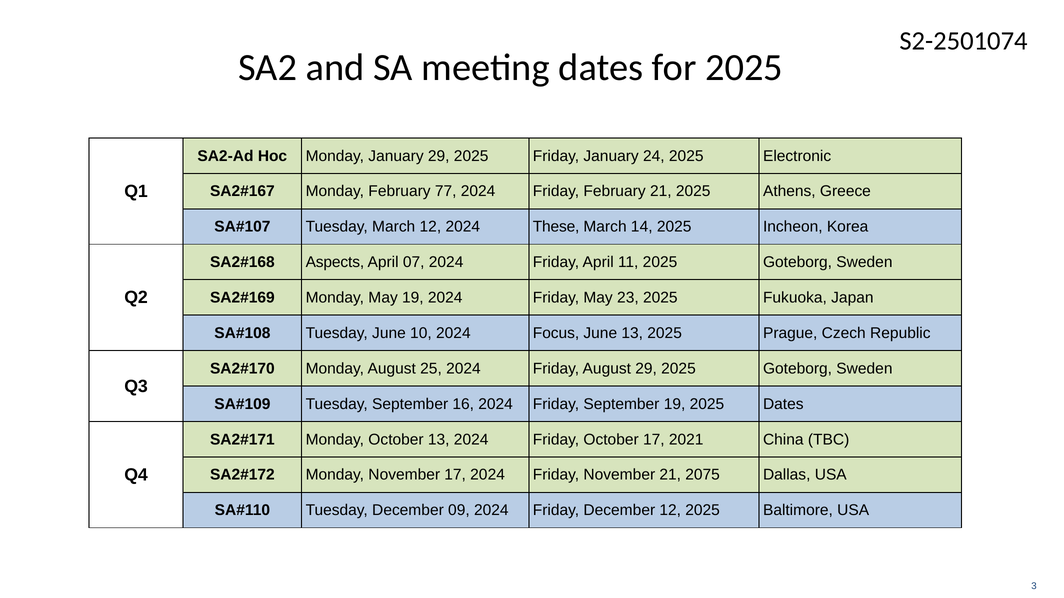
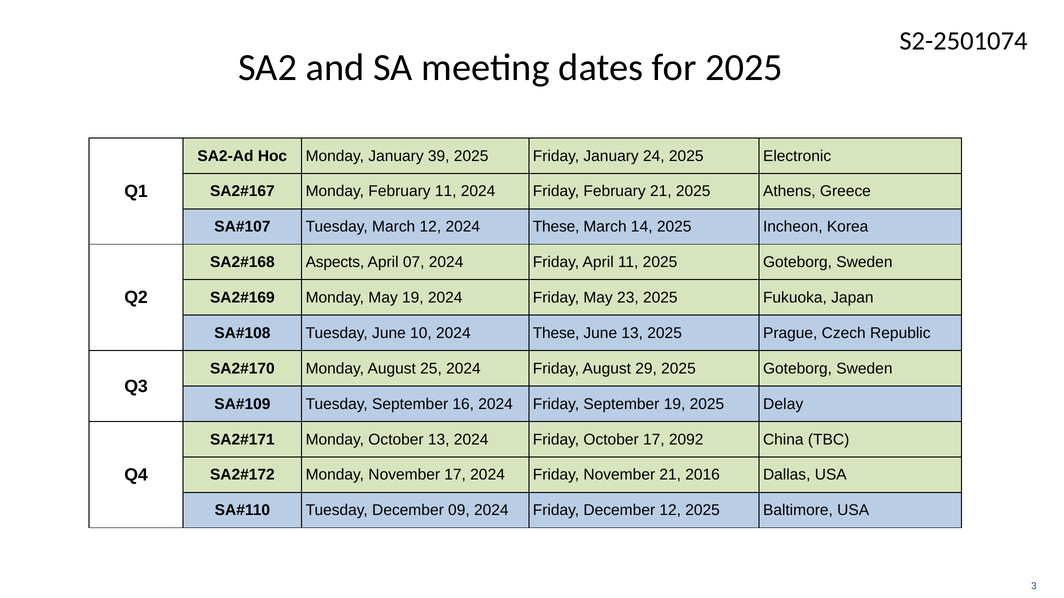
January 29: 29 -> 39 (439, 156)
February 77: 77 -> 11 (446, 191)
10 2024 Focus: Focus -> These (556, 333)
2025 Dates: Dates -> Delay (783, 404)
2021: 2021 -> 2092 (686, 440)
2075: 2075 -> 2016 (703, 475)
